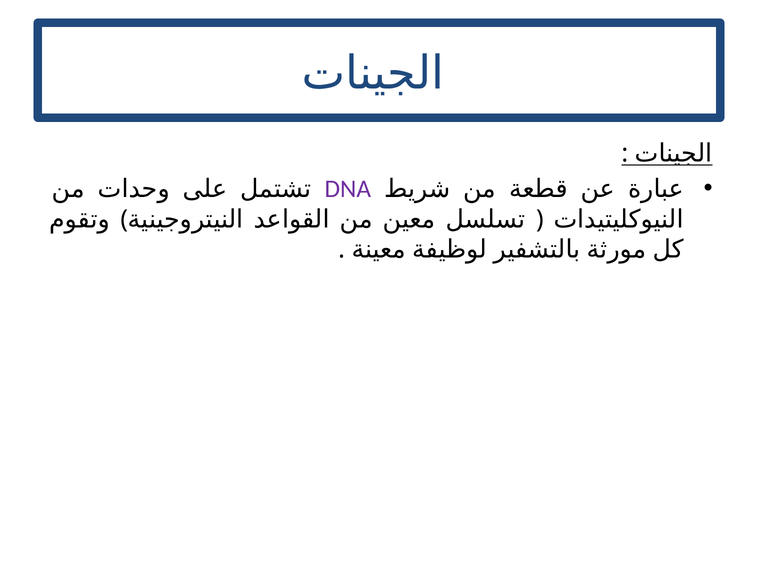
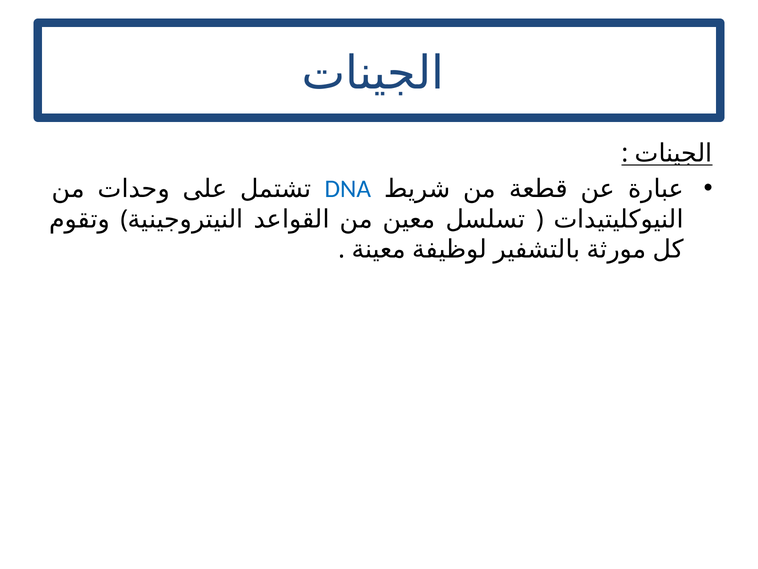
DNA colour: purple -> blue (348, 189)
